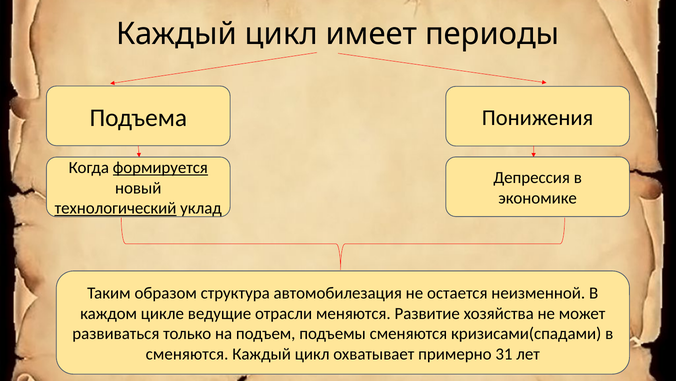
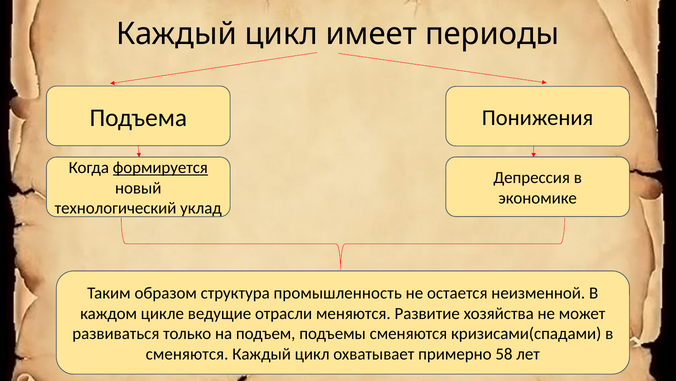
технологический underline: present -> none (116, 208)
автомобилезация: автомобилезация -> промышленность (338, 293)
31: 31 -> 58 (504, 353)
